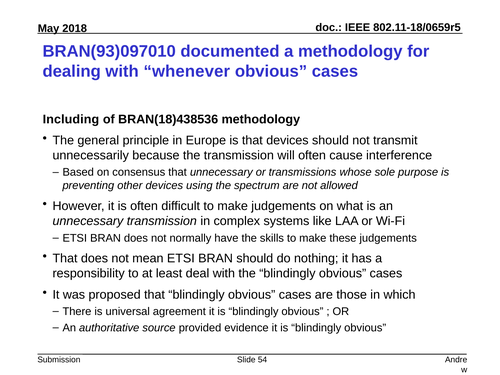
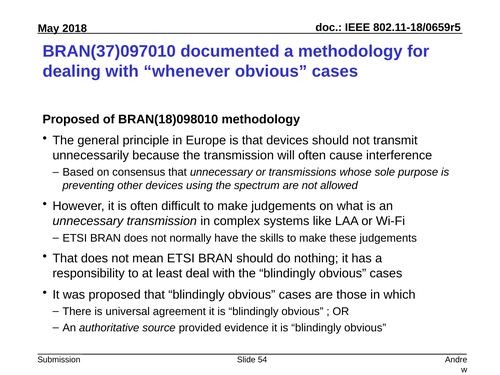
BRAN(93)097010: BRAN(93)097010 -> BRAN(37)097010 (109, 51)
Including: Including -> Proposed (71, 119)
BRAN(18)438536: BRAN(18)438536 -> BRAN(18)098010 (168, 119)
